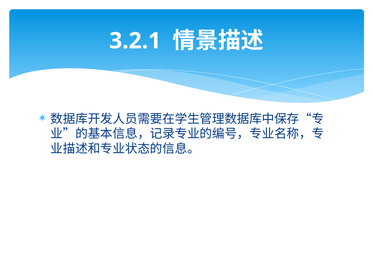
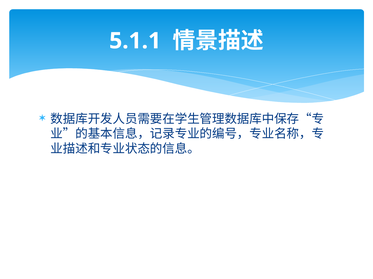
3.2.1: 3.2.1 -> 5.1.1 (135, 41)
